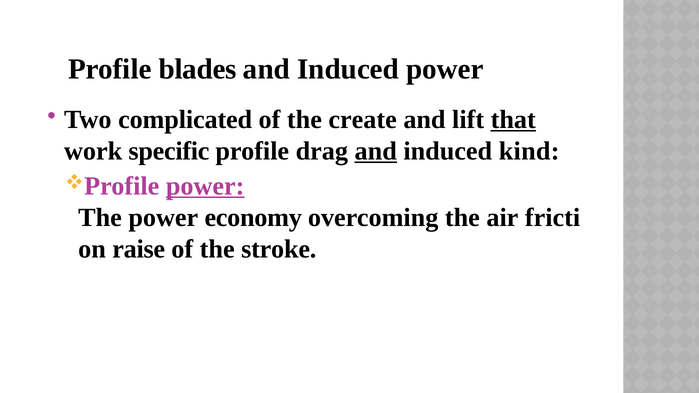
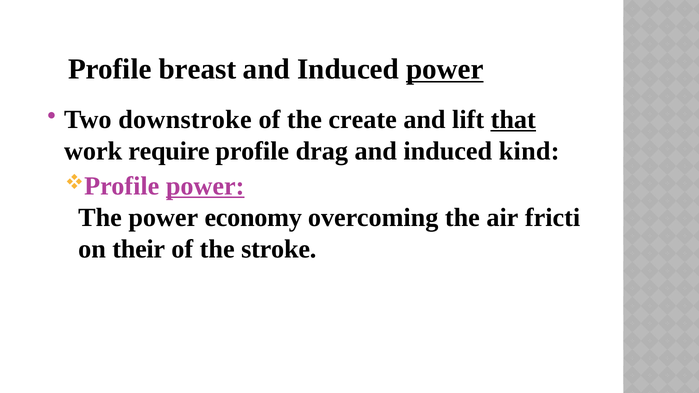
blades: blades -> breast (197, 69)
power underline: none -> present (445, 69)
complicated: complicated -> downstroke (185, 120)
specific: specific -> require (169, 151)
and underline: present -> none (376, 151)
raise: raise -> their (139, 249)
